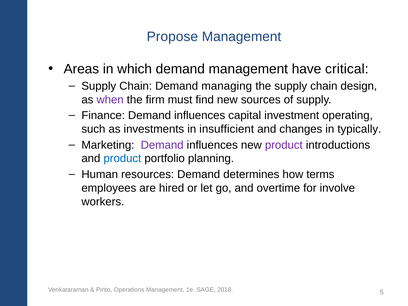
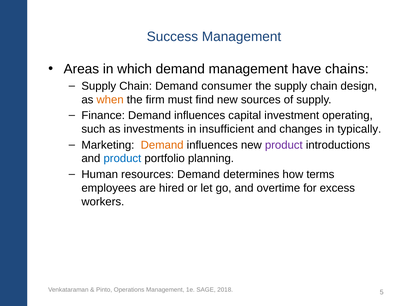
Propose: Propose -> Success (172, 37)
critical: critical -> chains (347, 69)
managing: managing -> consumer (227, 86)
when colour: purple -> orange (110, 100)
Demand colour: purple -> orange (162, 145)
involve: involve -> excess (337, 188)
